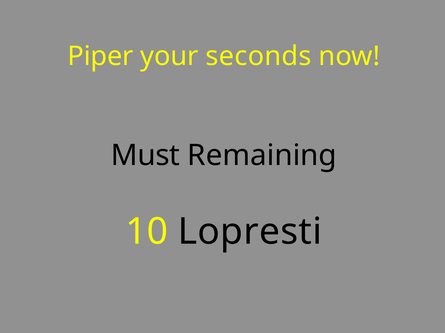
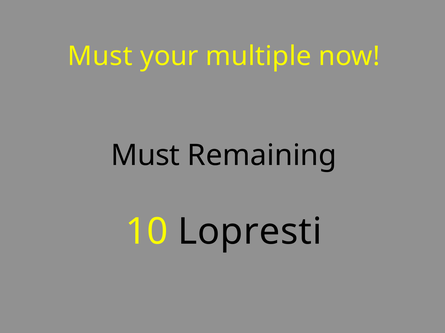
Piper: Piper -> Must (100, 56)
seconds: seconds -> multiple (259, 56)
